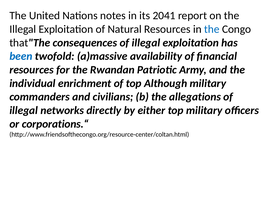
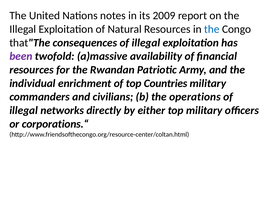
2041: 2041 -> 2009 (164, 16)
been colour: blue -> purple (21, 56)
Although: Although -> Countries (166, 83)
allegations: allegations -> operations (195, 97)
